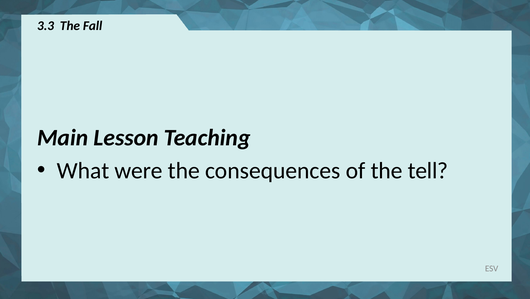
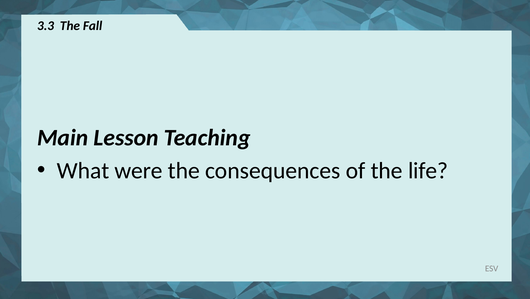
tell: tell -> life (428, 171)
